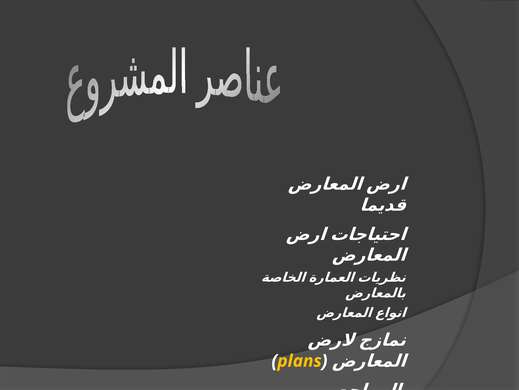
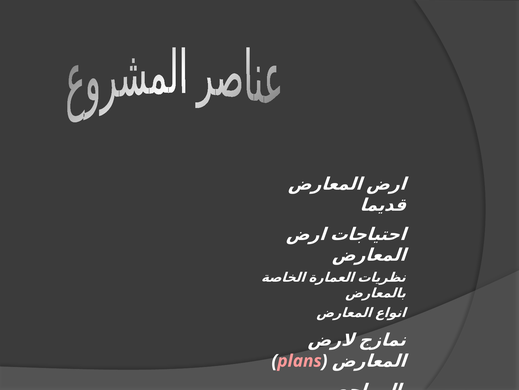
plans colour: yellow -> pink (299, 360)
